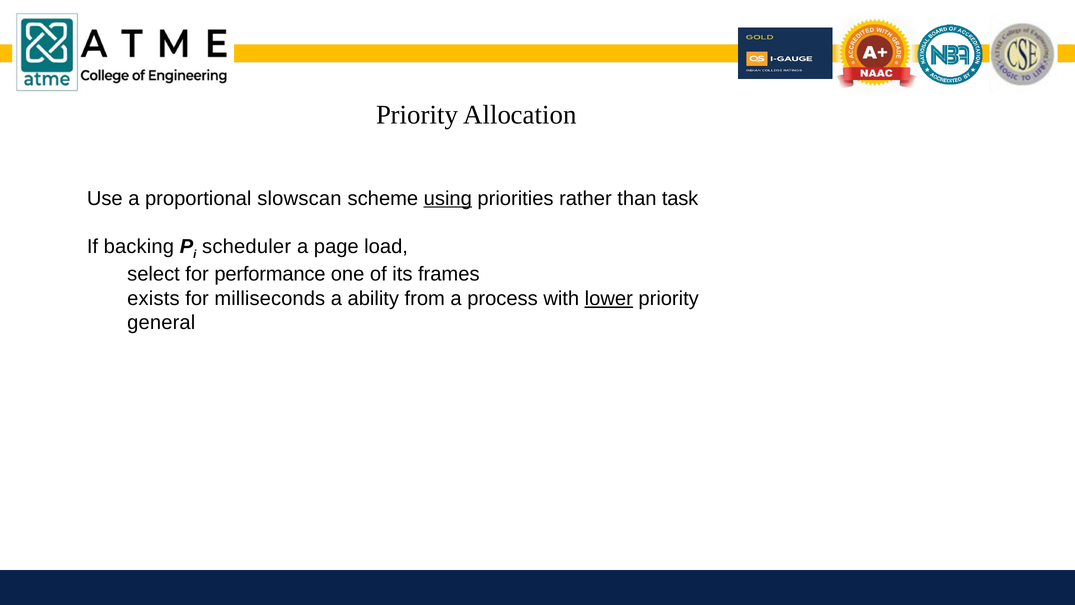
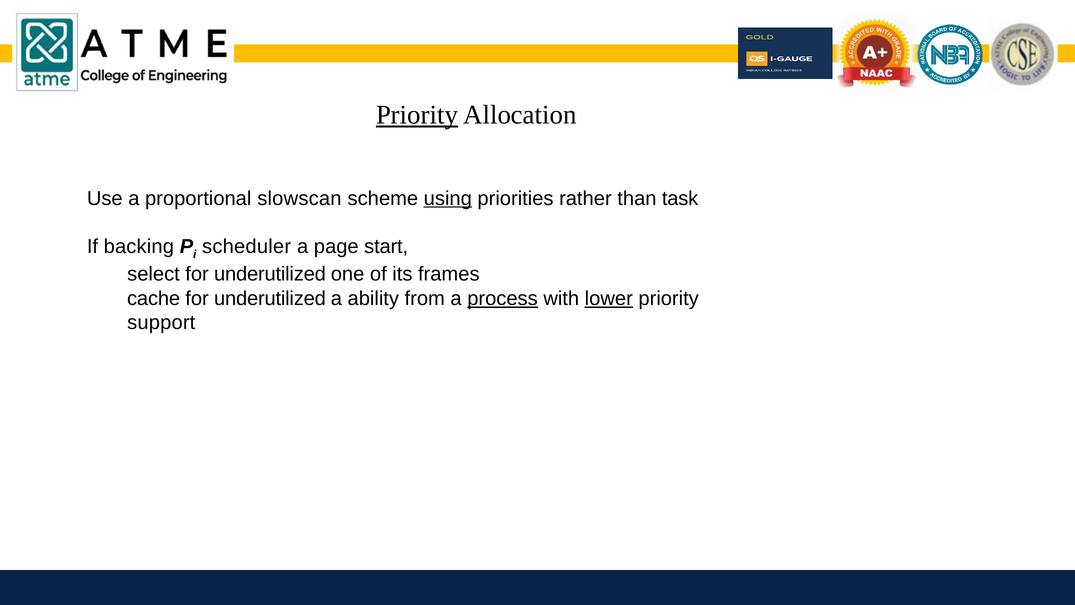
Priority underline: none -> present (417, 115)
load: load -> start (386, 247)
select for performance: performance -> underutilized (270, 274)
exists: exists -> cache (154, 298)
milliseconds: milliseconds -> underutilized (270, 298)
process underline: none -> present (503, 298)
general: general -> support (161, 323)
